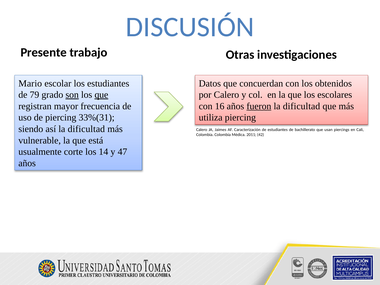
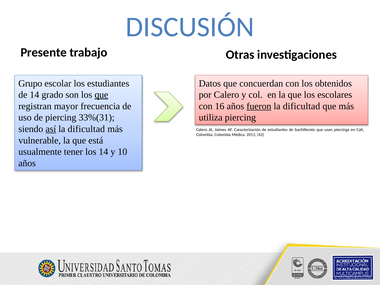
Mario: Mario -> Grupo (30, 83)
de 79: 79 -> 14 (34, 95)
son underline: present -> none (72, 95)
así underline: none -> present (51, 129)
corte: corte -> tener (73, 152)
47: 47 -> 10 (122, 152)
